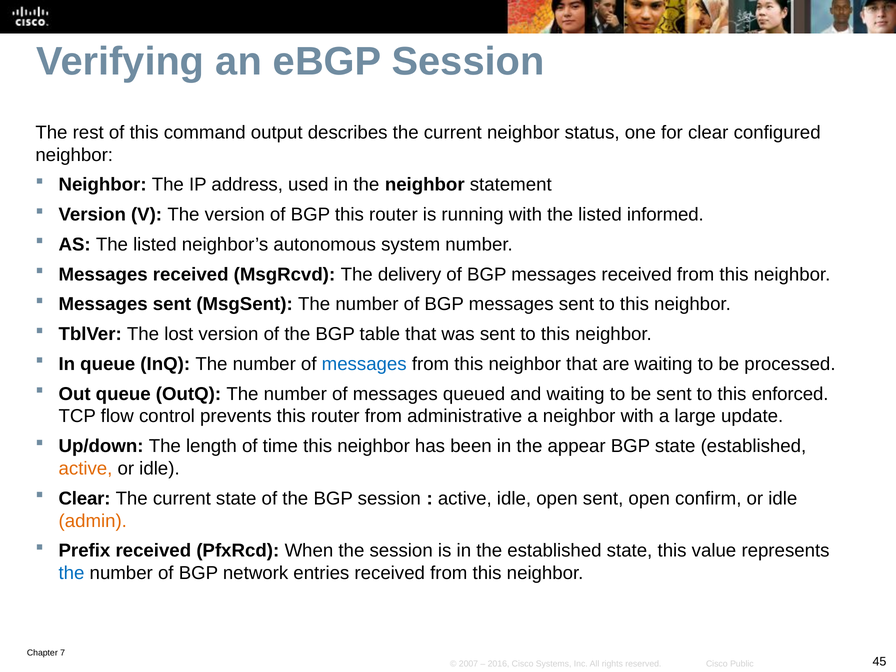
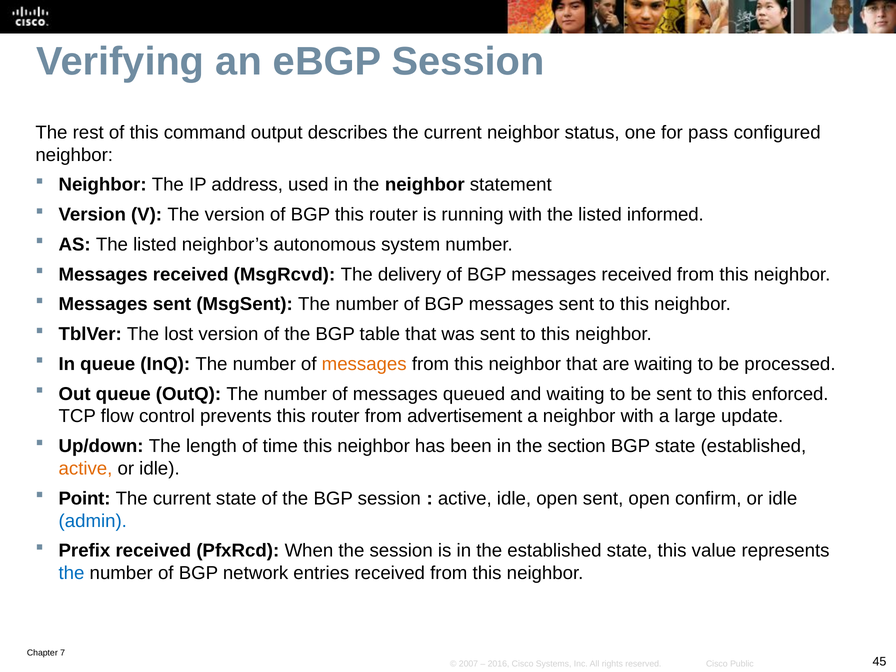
for clear: clear -> pass (708, 132)
messages colour: blue -> orange (364, 364)
administrative: administrative -> advertisement (465, 416)
appear: appear -> section (577, 446)
Clear: Clear -> Point (85, 498)
admin colour: orange -> blue (93, 521)
